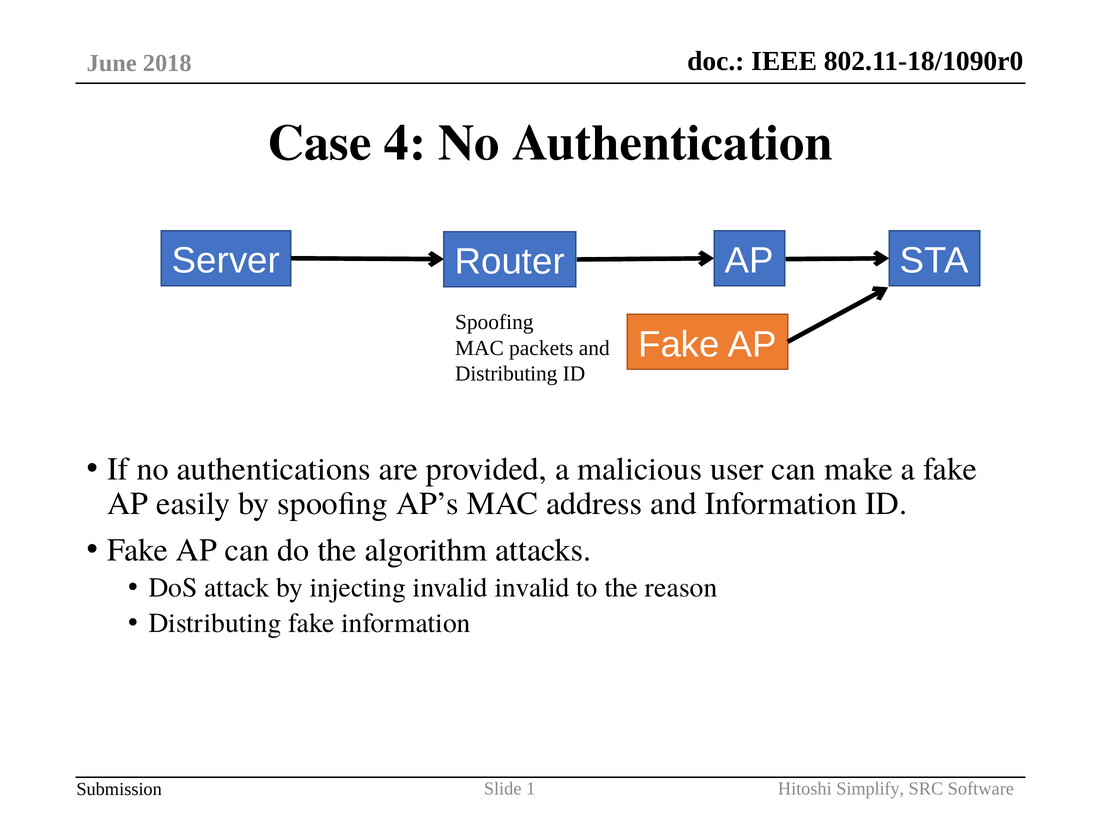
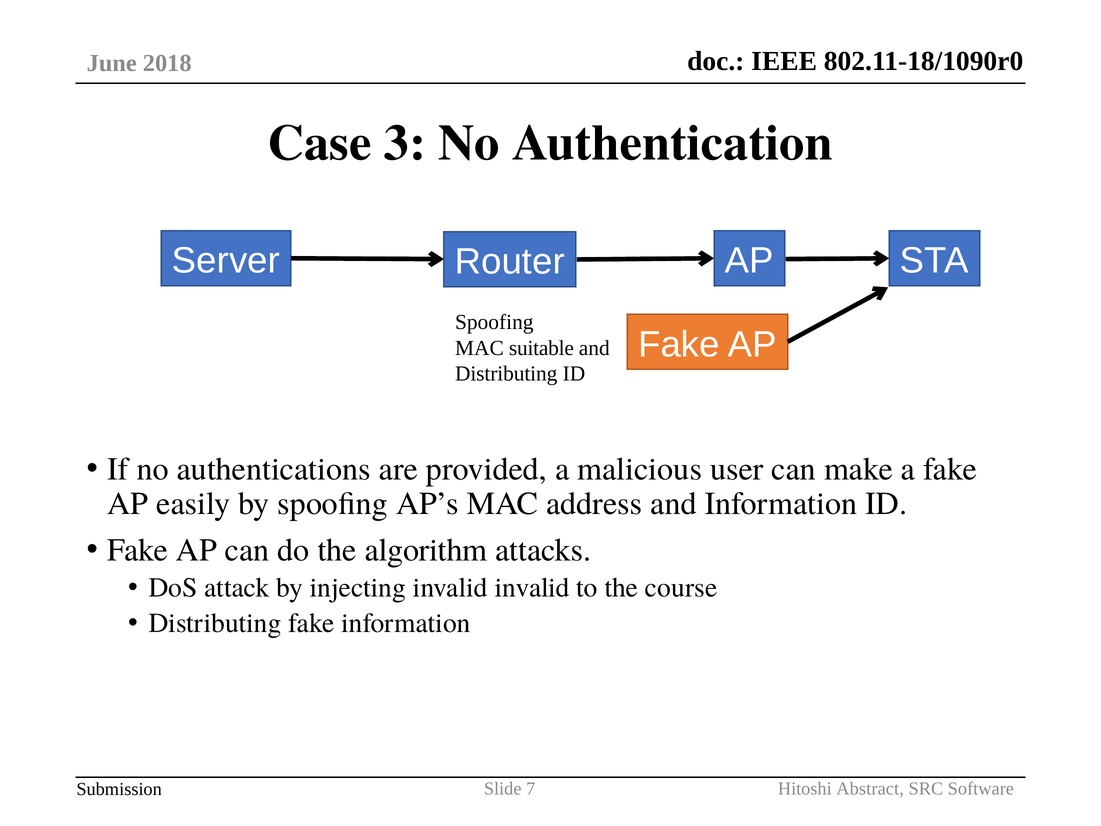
4: 4 -> 3 (405, 143)
packets: packets -> suitable (541, 348)
reason: reason -> course (681, 588)
Simplify: Simplify -> Abstract (870, 789)
1: 1 -> 7 (531, 789)
